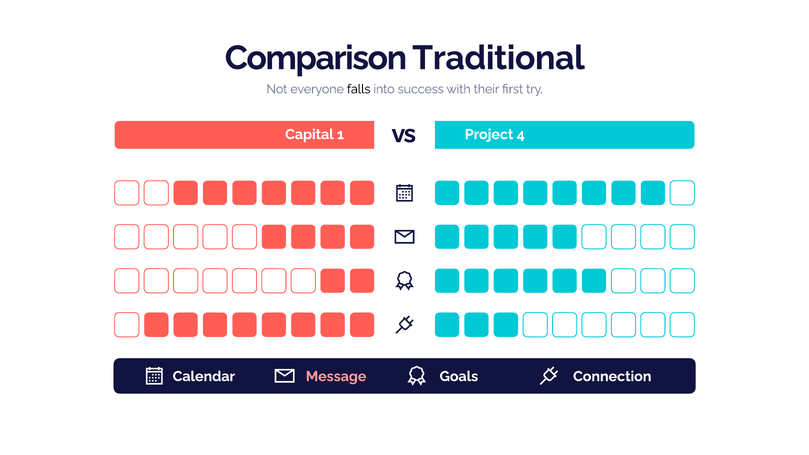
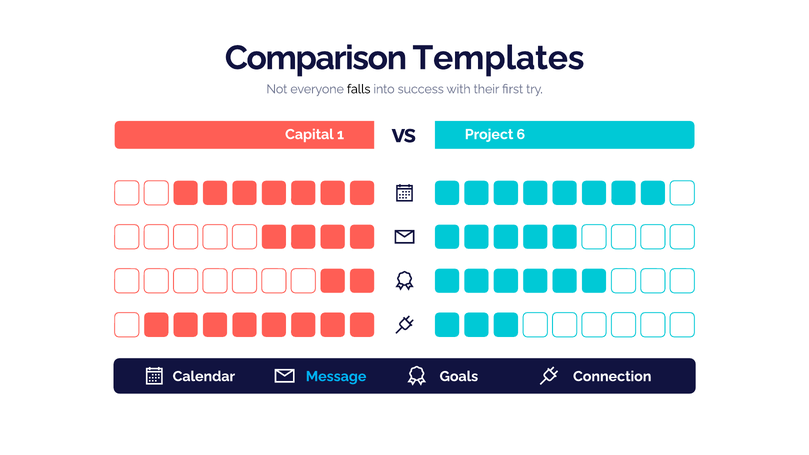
Traditional: Traditional -> Templates (498, 58)
4: 4 -> 6 (521, 134)
Message colour: pink -> light blue (336, 377)
